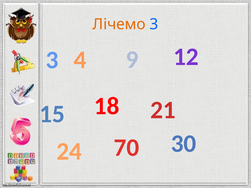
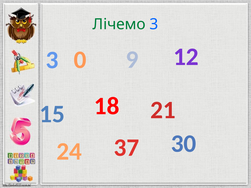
Лічемо colour: orange -> green (119, 24)
4: 4 -> 0 (80, 60)
70: 70 -> 37 (126, 148)
